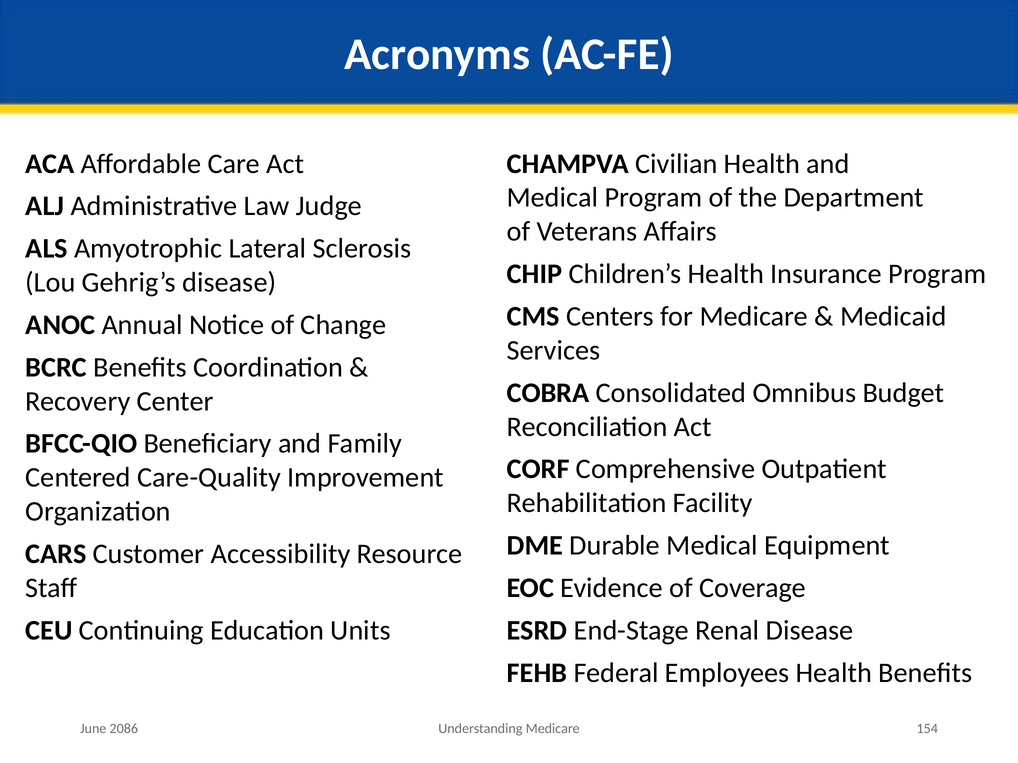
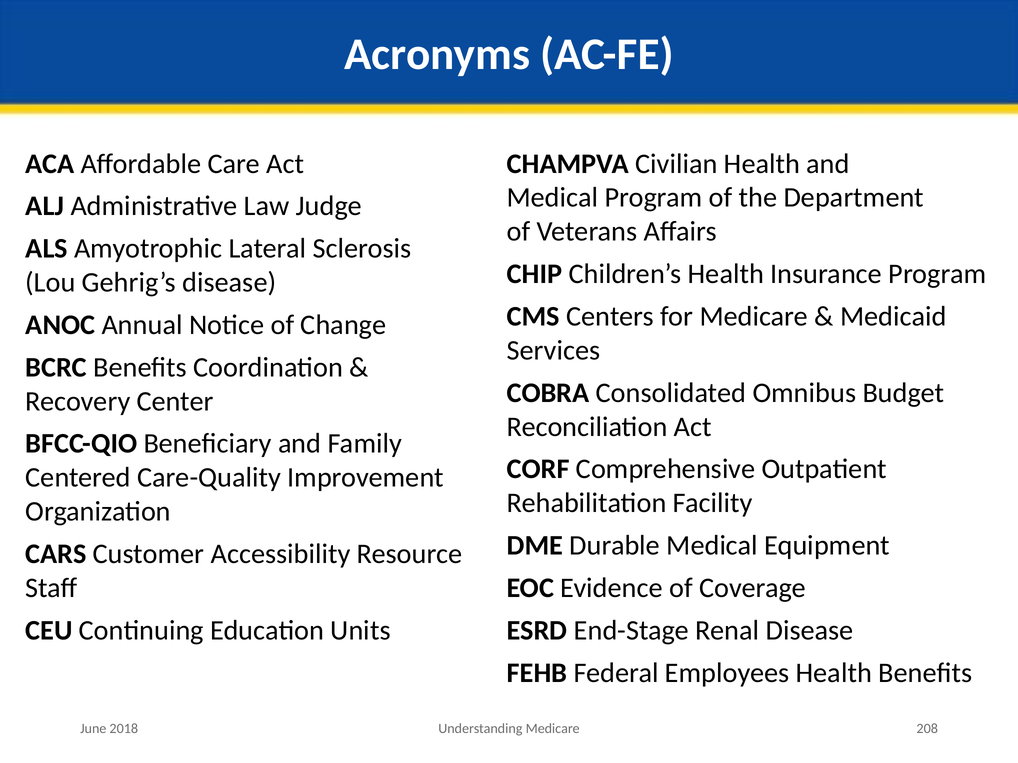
2086: 2086 -> 2018 (124, 729)
154: 154 -> 208 (927, 729)
